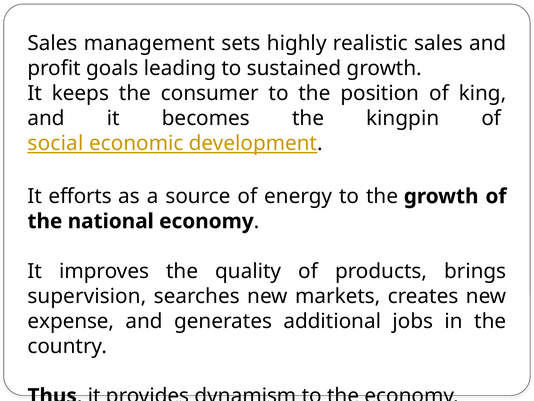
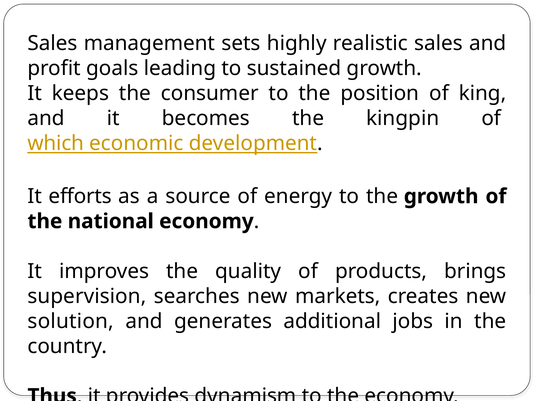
social: social -> which (56, 143)
expense: expense -> solution (71, 321)
